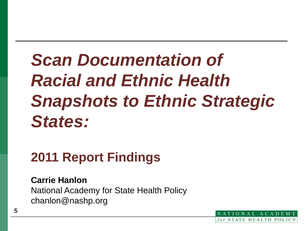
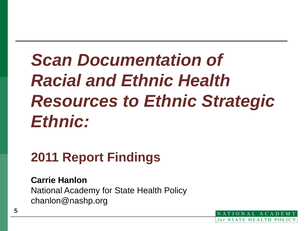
Snapshots: Snapshots -> Resources (75, 101)
States: States -> Ethnic (60, 122)
